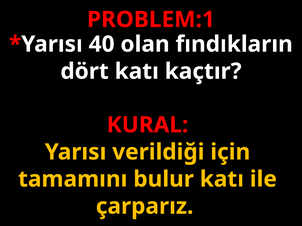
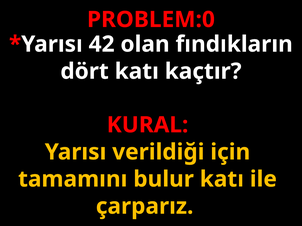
PROBLEM:1: PROBLEM:1 -> PROBLEM:0 (151, 20)
40: 40 -> 42 (102, 44)
